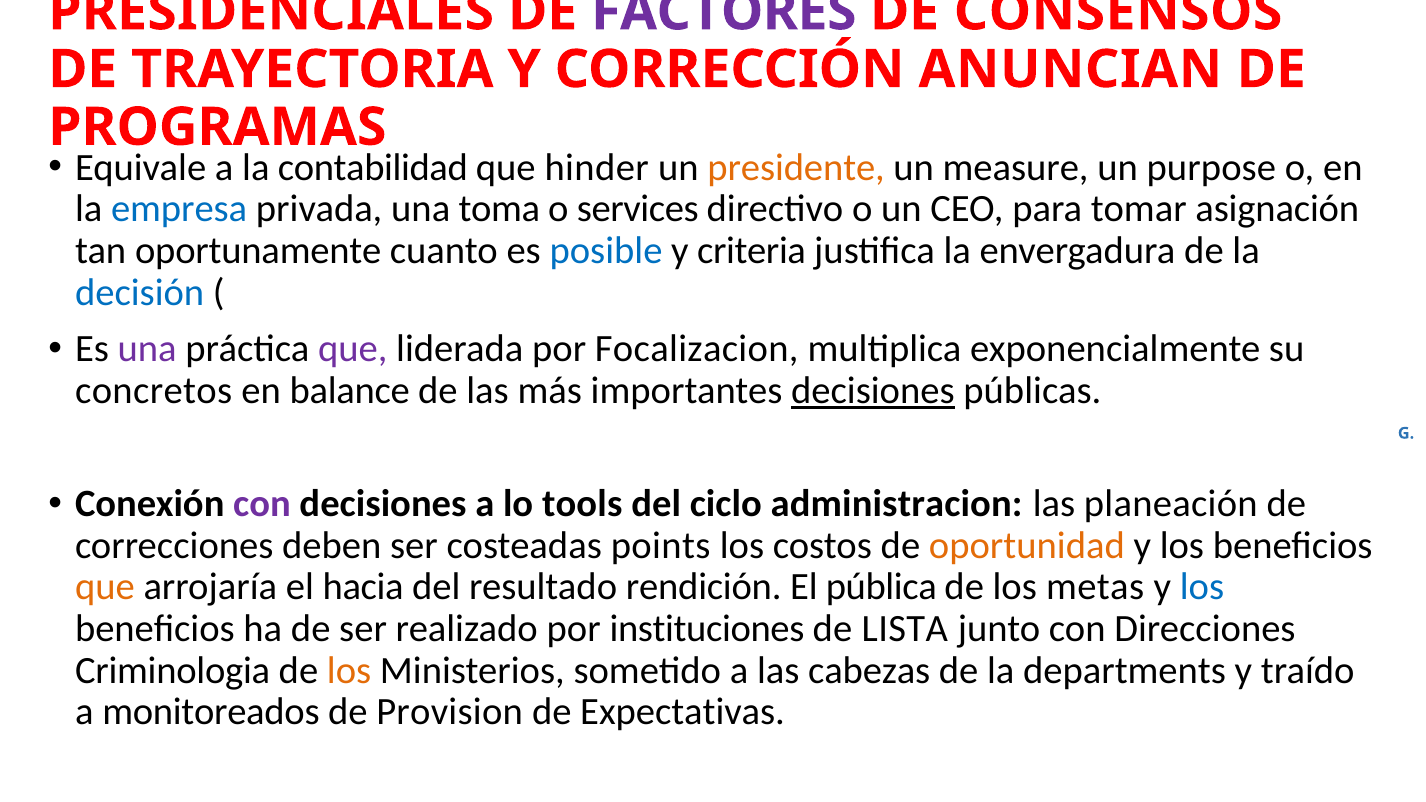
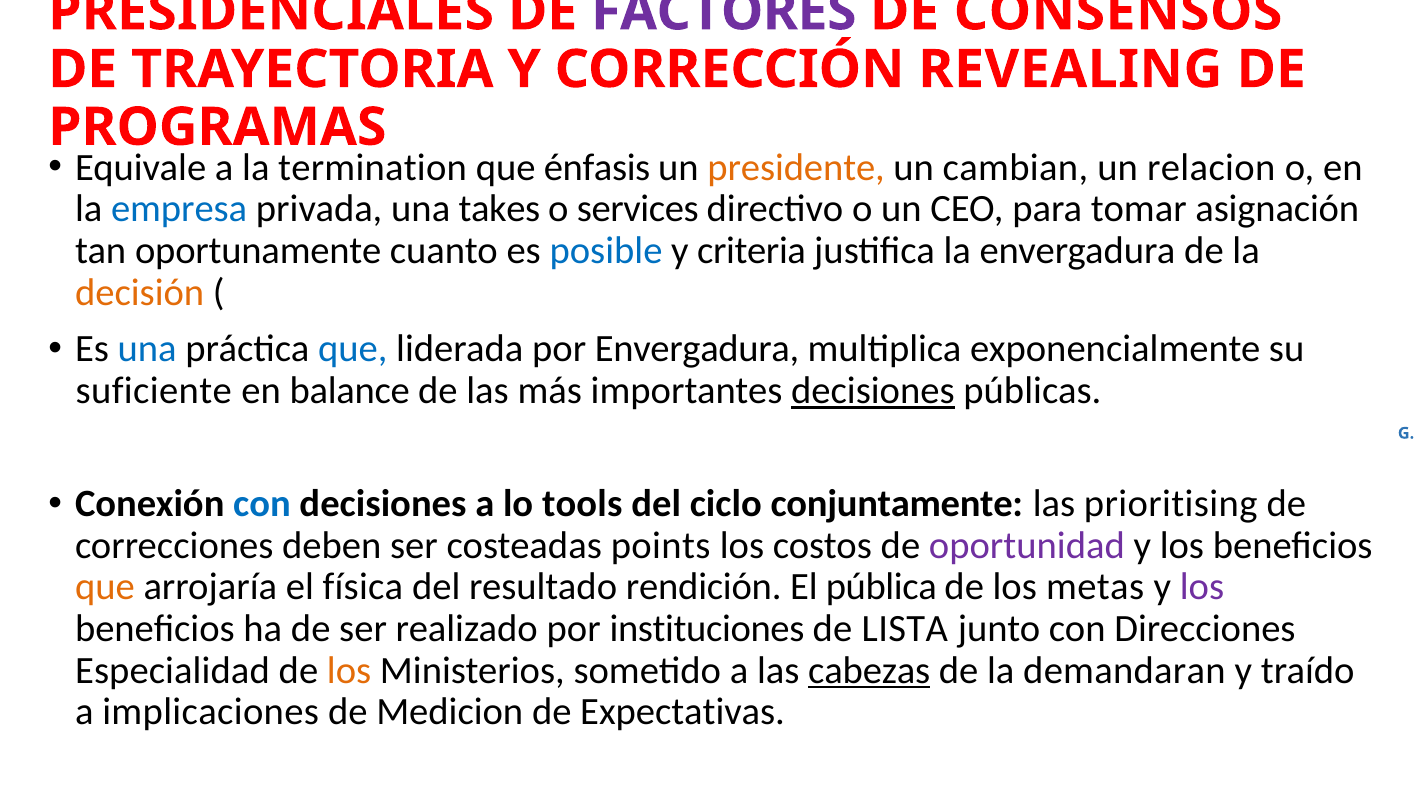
ANUNCIAN: ANUNCIAN -> REVEALING (1070, 69)
contabilidad: contabilidad -> termination (373, 168)
hinder: hinder -> énfasis (597, 168)
measure: measure -> cambian (1015, 168)
purpose: purpose -> relacion (1211, 168)
toma: toma -> takes (499, 209)
decisión colour: blue -> orange (140, 293)
una colour: purple -> blue (147, 349)
que colour: purple -> blue (353, 349)
por Focalizacion: Focalizacion -> Envergadura (697, 349)
concretos: concretos -> suficiente (154, 391)
con colour: purple -> blue (262, 504)
administracion: administracion -> conjuntamente (897, 504)
planeación: planeación -> prioritising (1171, 504)
oportunidad colour: orange -> purple (1027, 546)
hacia: hacia -> física (363, 587)
los colour: blue -> purple (1202, 587)
Criminologia: Criminologia -> Especialidad (172, 671)
cabezas underline: none -> present (869, 671)
departments: departments -> demandaran (1124, 671)
monitoreados: monitoreados -> implicaciones (211, 712)
Provision: Provision -> Medicion (450, 712)
